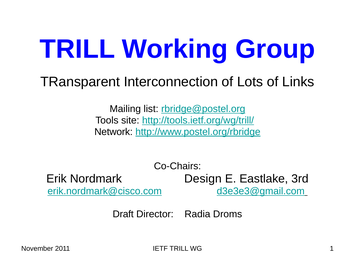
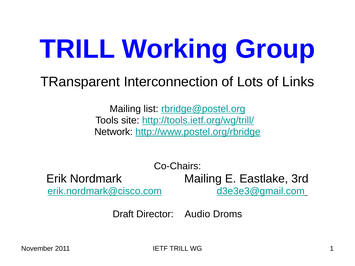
Nordmark Design: Design -> Mailing (203, 179)
Radia: Radia -> Audio (197, 214)
